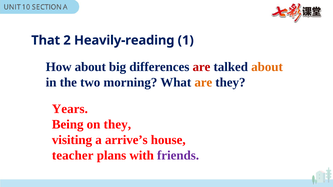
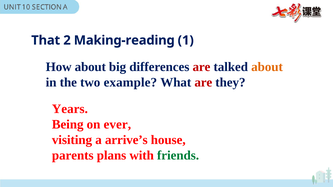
Heavily-reading: Heavily-reading -> Making-reading (124, 40)
morning: morning -> example (130, 83)
are colour: orange -> red (203, 83)
on they: they -> ever (117, 125)
teacher: teacher -> parents (73, 156)
friends colour: purple -> green (178, 156)
